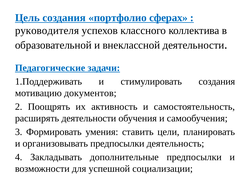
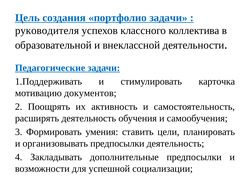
портфолио сферах: сферах -> задачи (168, 18)
стимулировать создания: создания -> карточка (217, 82)
расширять деятельности: деятельности -> деятельность (89, 119)
